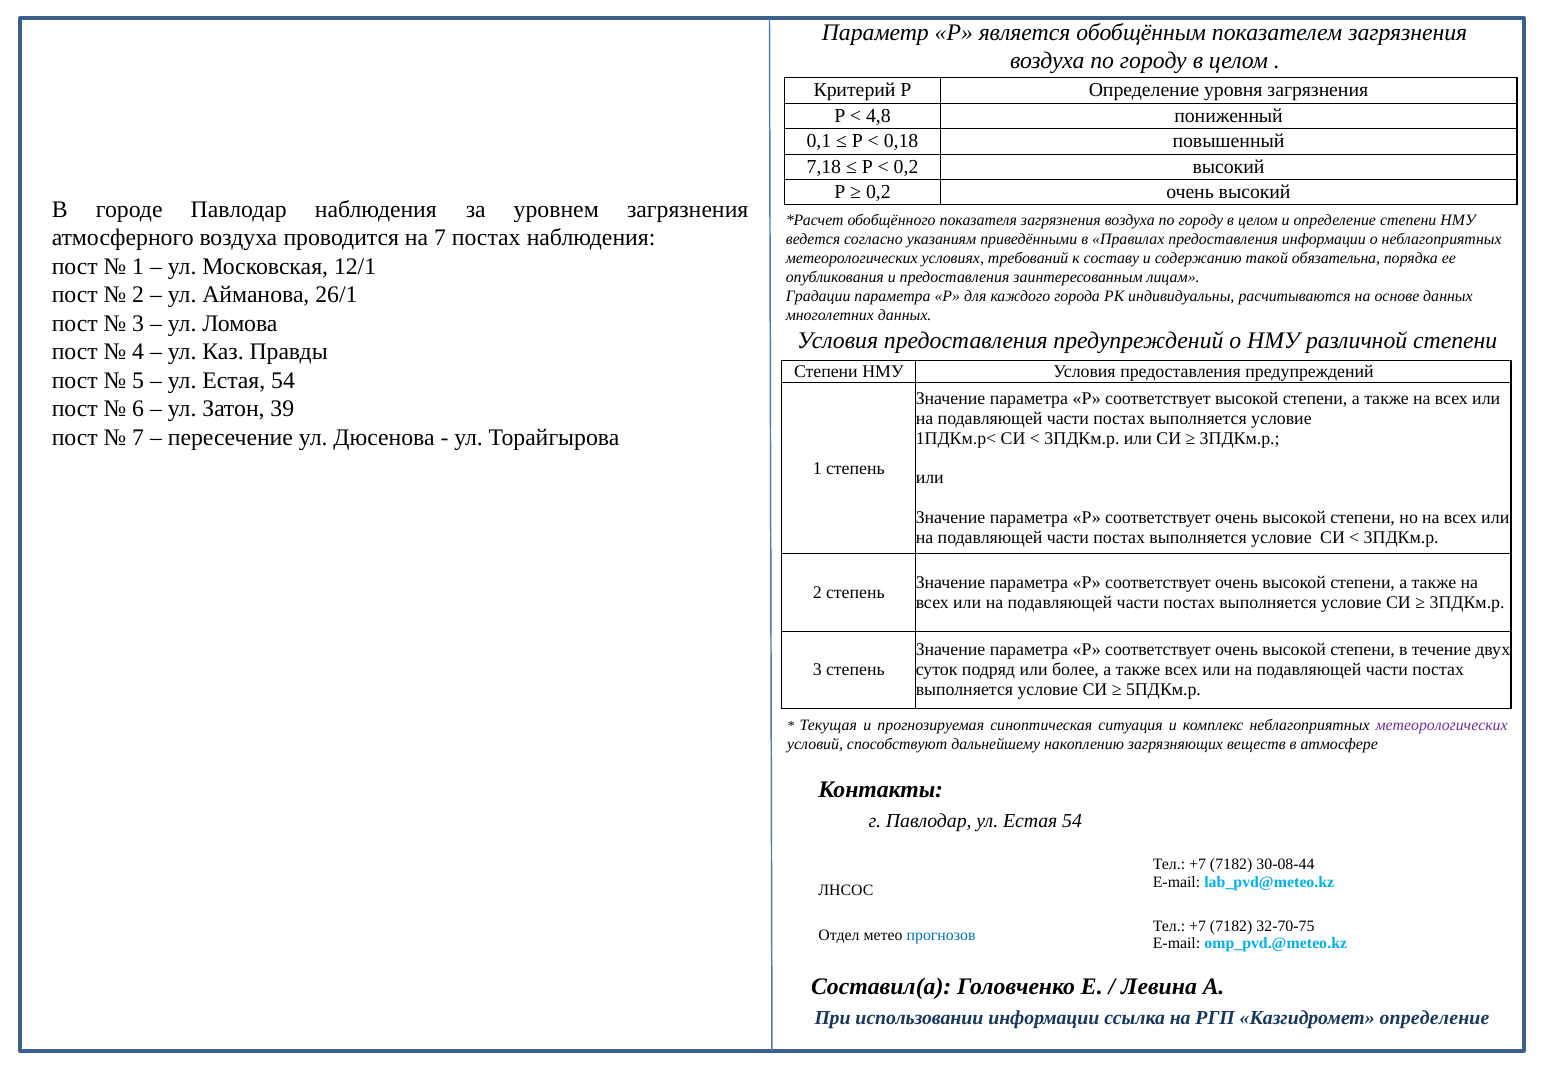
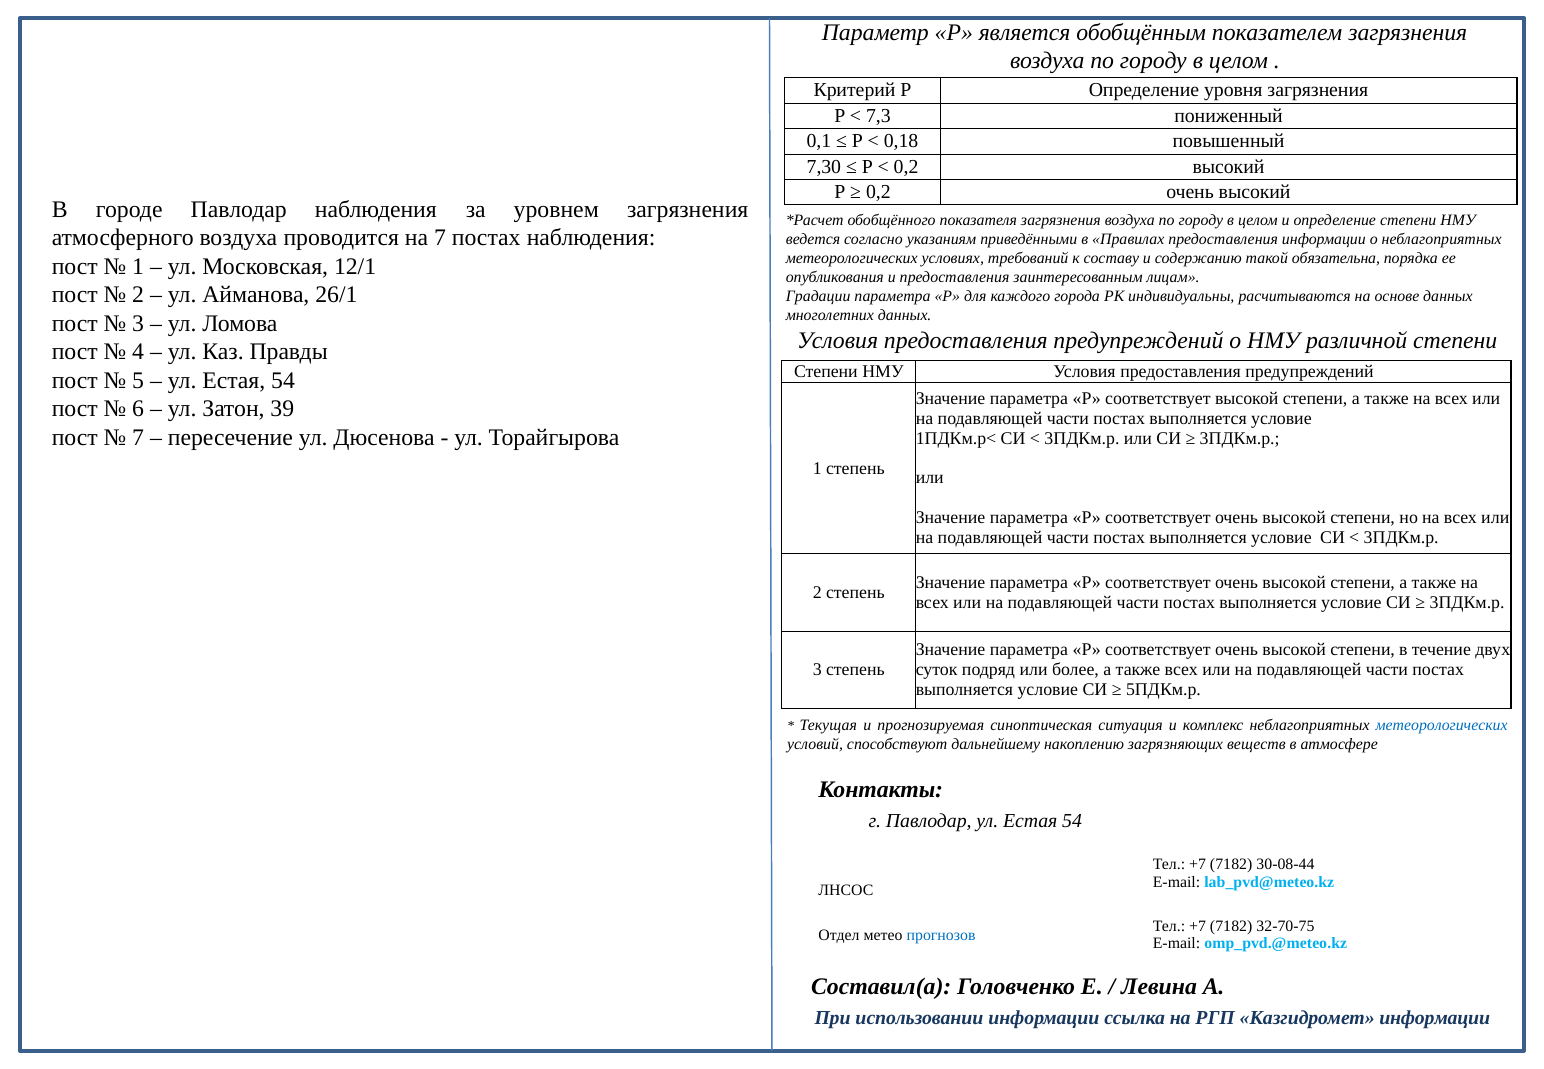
4,8: 4,8 -> 7,3 (878, 116)
7,18: 7,18 -> 7,30 (824, 167)
метеорологических colour: purple -> blue (1442, 725)
Казгидромет определение: определение -> информации (1435, 1018)
